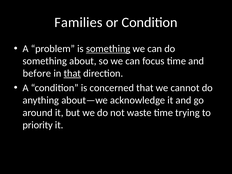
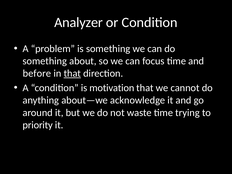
Families: Families -> Analyzer (79, 22)
something underline: present -> none (108, 49)
concerned: concerned -> motivation (112, 88)
